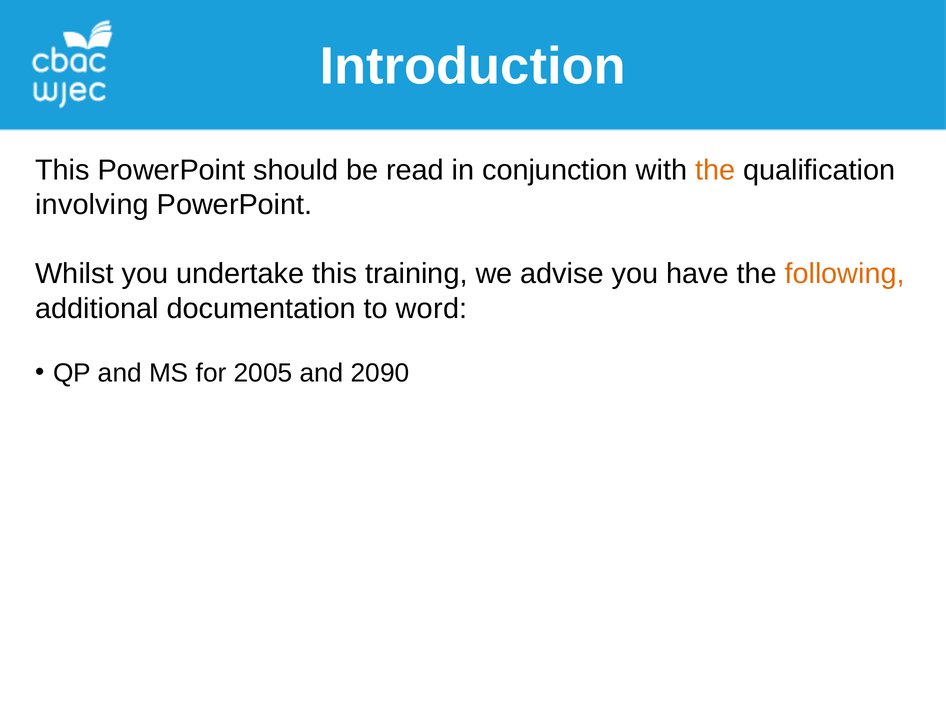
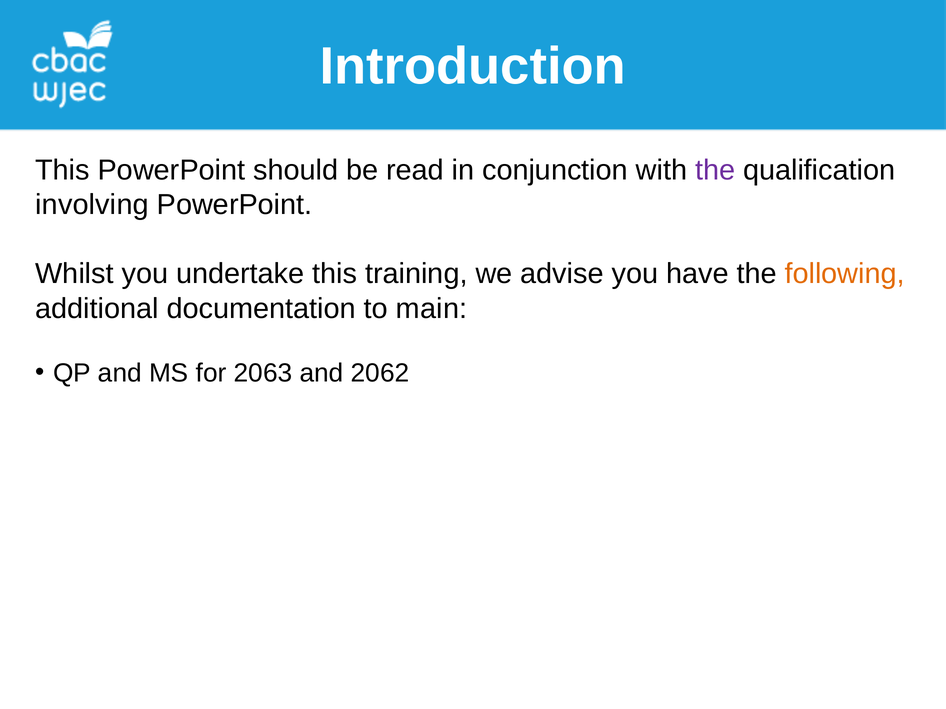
the colour: orange -> purple (715, 170)
word: word -> main (432, 309)
2005: 2005 -> 2063 (263, 373)
2090: 2090 -> 2062 (380, 373)
